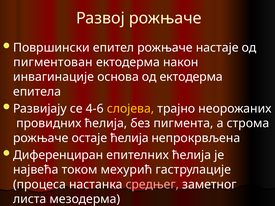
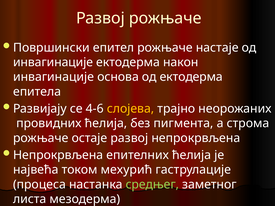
пигментован: пигментован -> инвагинације (53, 62)
остаје ћелија: ћелија -> развој (129, 138)
Диференциран: Диференциран -> Непрокрвљена (58, 155)
средњег colour: pink -> light green (152, 185)
